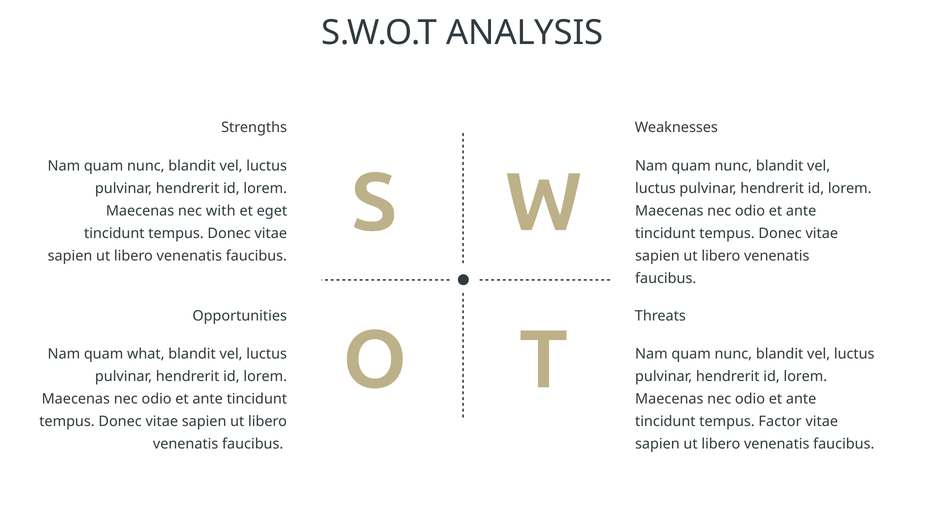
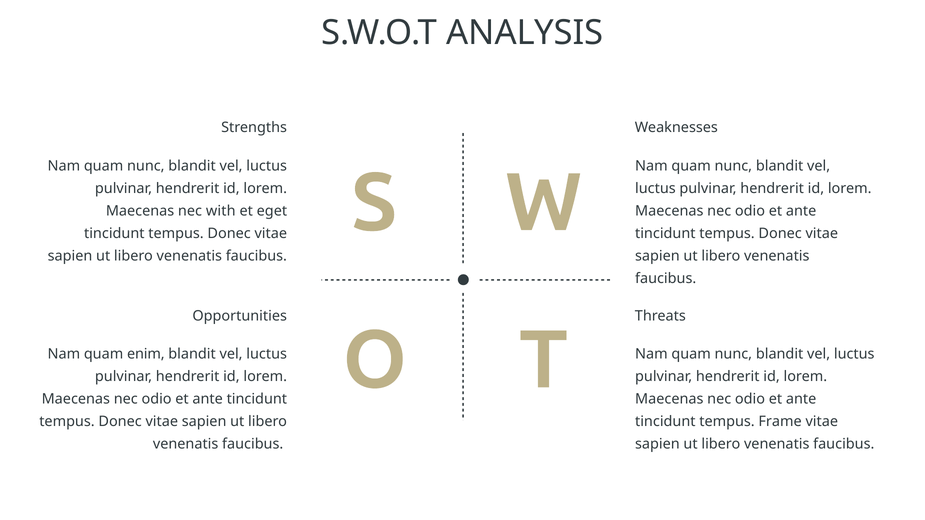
what: what -> enim (146, 354)
Factor: Factor -> Frame (780, 422)
